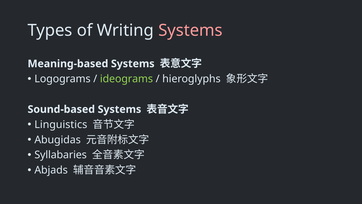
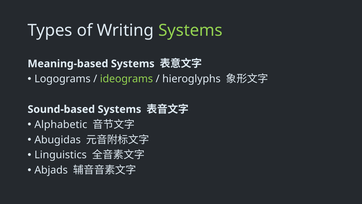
Systems colour: pink -> light green (190, 30)
Linguistics: Linguistics -> Alphabetic (61, 124)
Syllabaries: Syllabaries -> Linguistics (61, 155)
